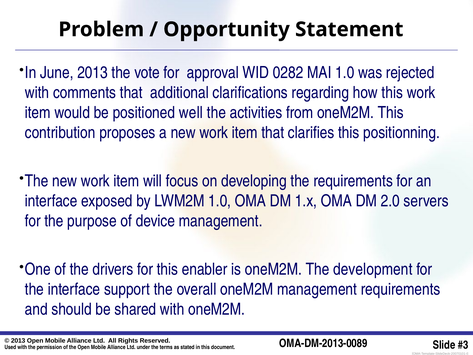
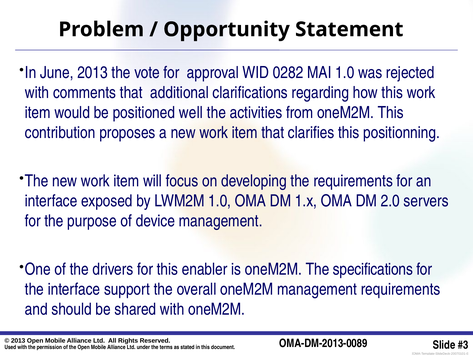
development: development -> specifications (373, 269)
